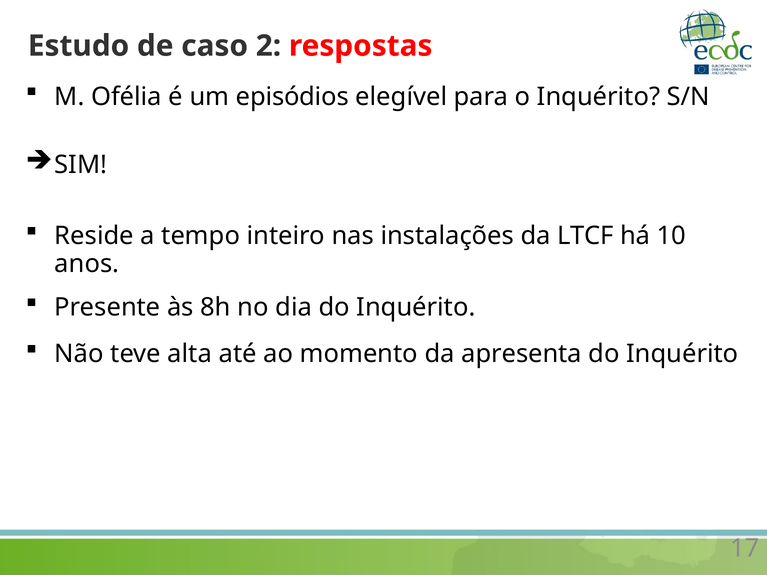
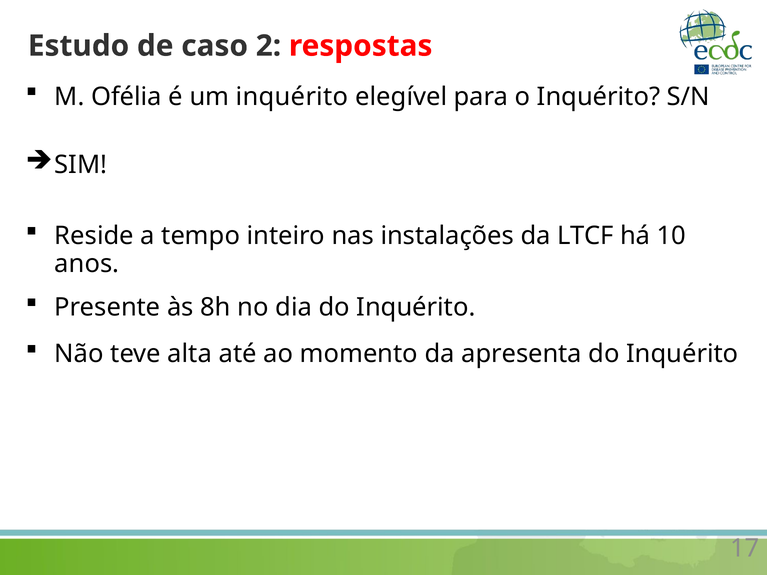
um episódios: episódios -> inquérito (292, 97)
